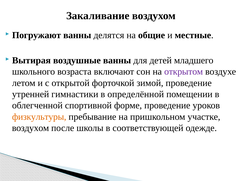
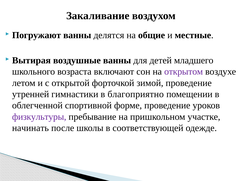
определённой: определённой -> благоприятно (136, 94)
физкультуры colour: orange -> purple (39, 117)
воздухом: воздухом -> начинать (30, 128)
